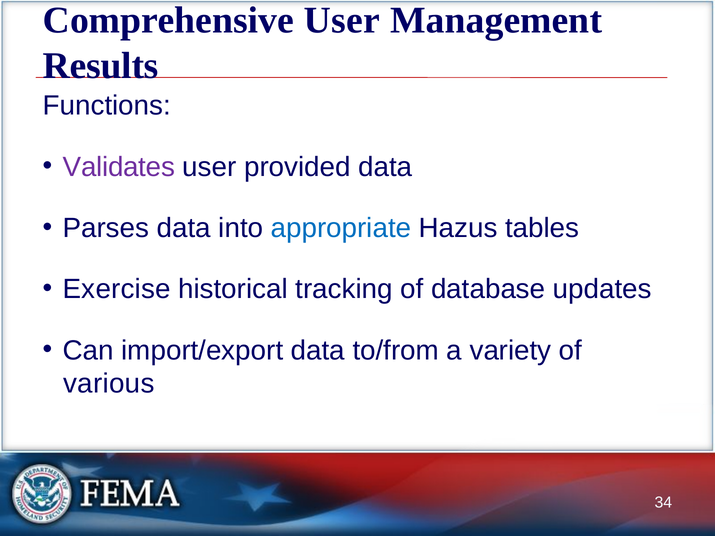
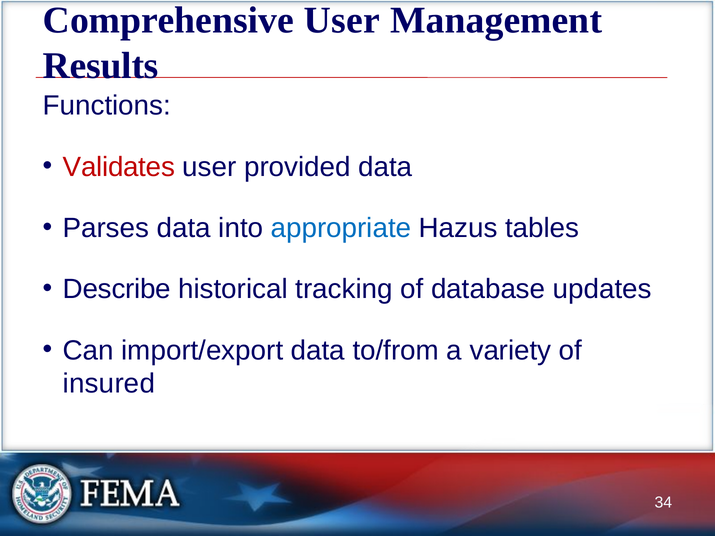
Validates colour: purple -> red (119, 167)
Exercise: Exercise -> Describe (117, 289)
various: various -> insured (109, 384)
